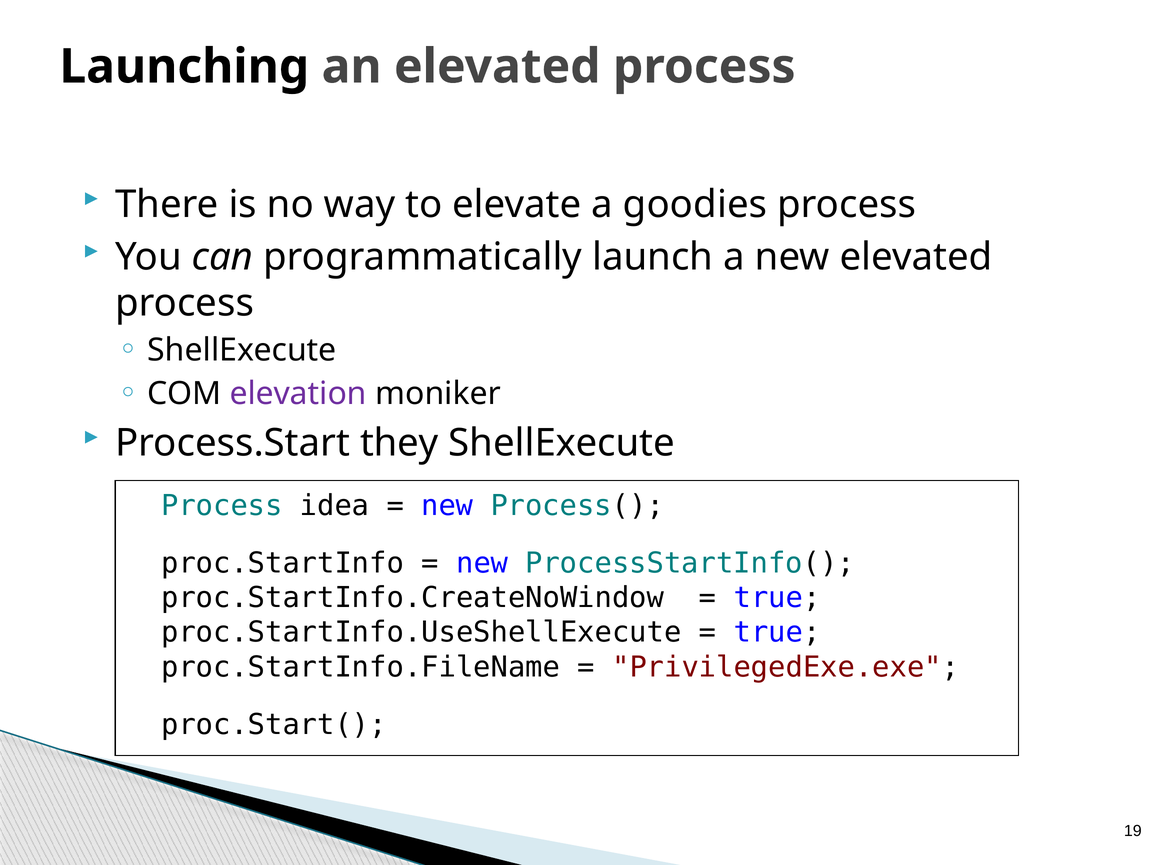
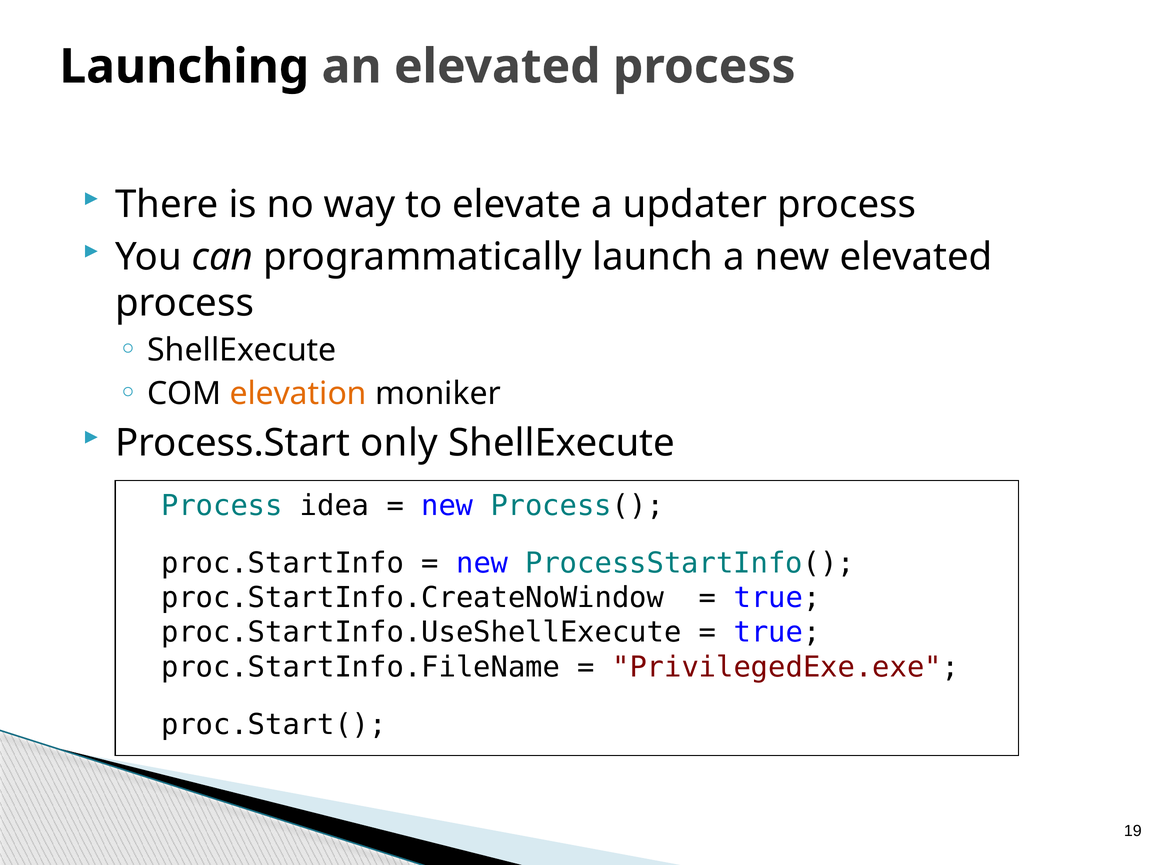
goodies: goodies -> updater (695, 204)
elevation colour: purple -> orange (298, 394)
they: they -> only (399, 443)
